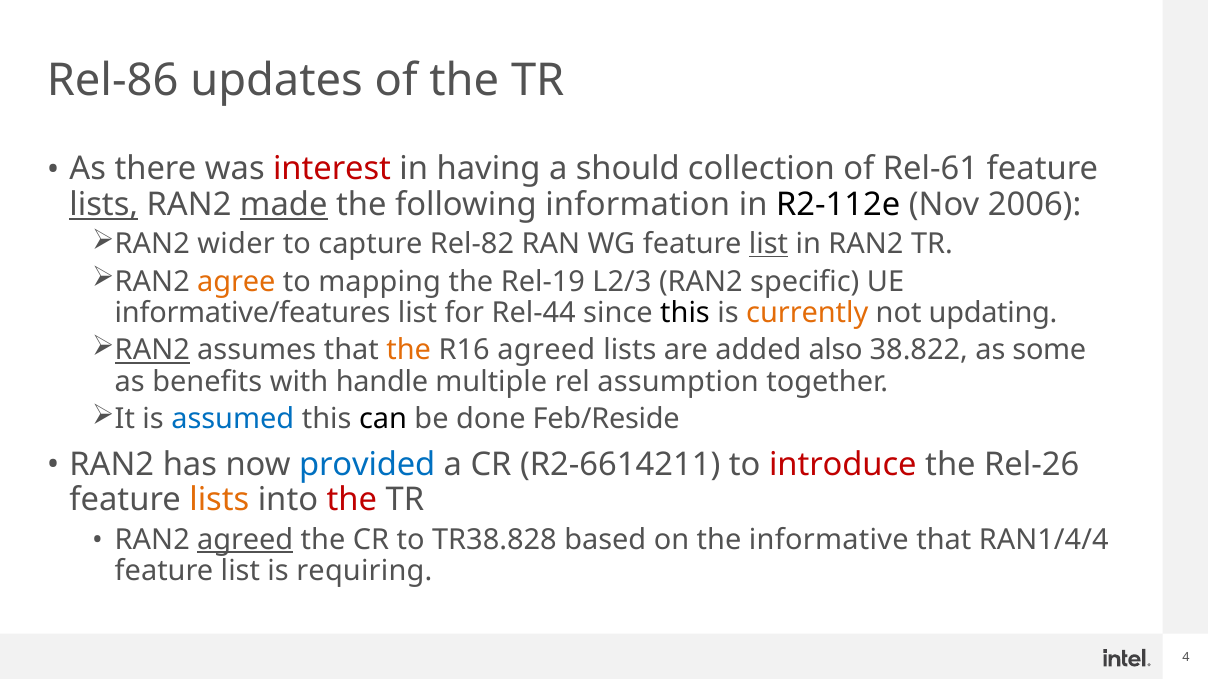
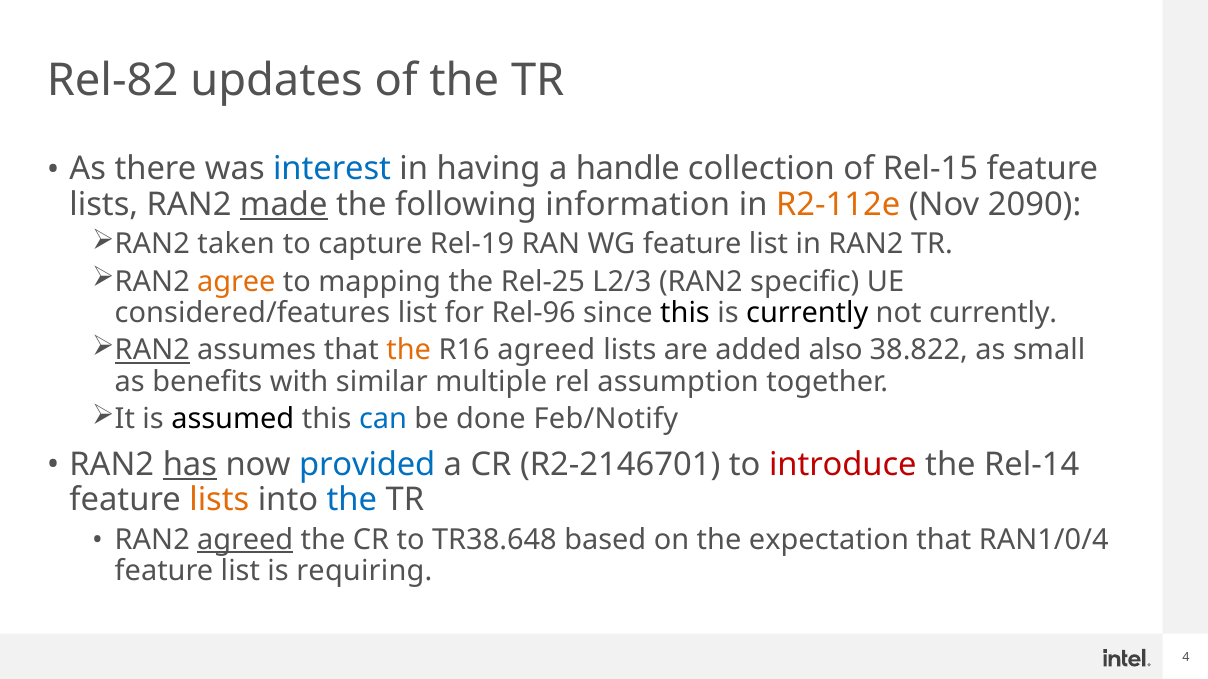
Rel-86: Rel-86 -> Rel-82 (113, 81)
interest colour: red -> blue (332, 169)
should: should -> handle (628, 169)
Rel-61: Rel-61 -> Rel-15 (930, 169)
lists underline: present -> none (104, 205)
R2-112e colour: black -> orange (838, 205)
2006: 2006 -> 2090 (1035, 205)
wider: wider -> taken (236, 244)
Rel-82: Rel-82 -> Rel-19 (472, 244)
list underline: present -> none (769, 244)
Rel-19: Rel-19 -> Rel-25 (543, 282)
informative/features: informative/features -> considered/features (252, 313)
Rel-44: Rel-44 -> Rel-96 (534, 313)
currently colour: orange -> black (807, 313)
not updating: updating -> currently (993, 313)
some: some -> small (1049, 351)
handle: handle -> similar (382, 382)
assumed colour: blue -> black (233, 419)
can colour: black -> blue (383, 419)
Feb/Reside: Feb/Reside -> Feb/Notify (606, 419)
has underline: none -> present (190, 465)
R2-6614211: R2-6614211 -> R2-2146701 (620, 465)
Rel-26: Rel-26 -> Rel-14 (1032, 465)
the colour: red -> blue (352, 500)
TR38.828: TR38.828 -> TR38.648 (494, 540)
informative: informative -> expectation (829, 540)
RAN1/4/4: RAN1/4/4 -> RAN1/0/4 (1044, 540)
